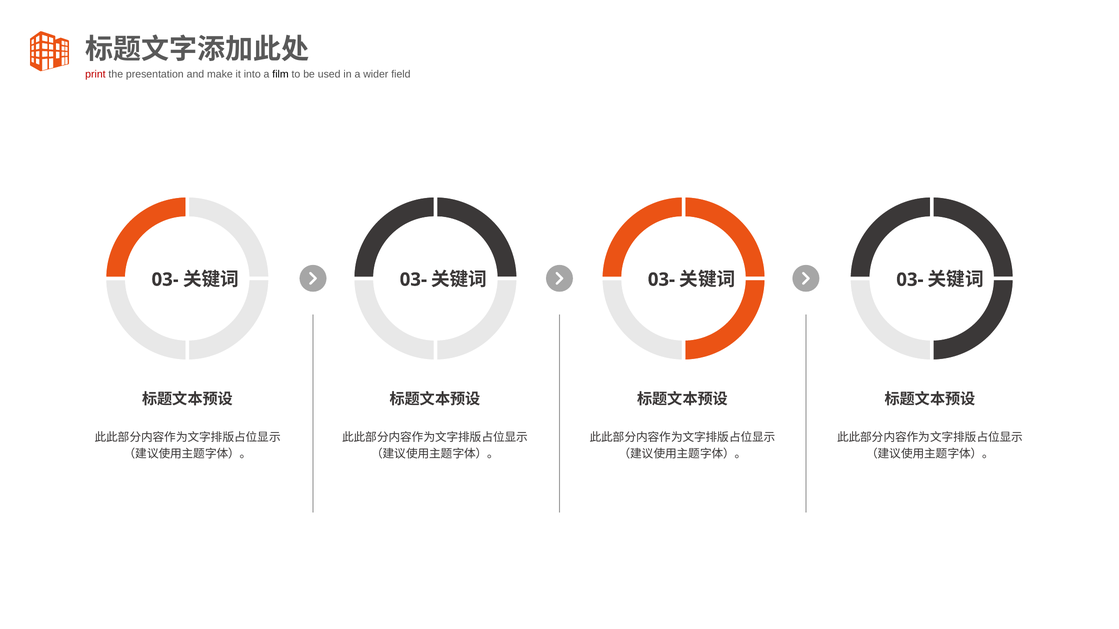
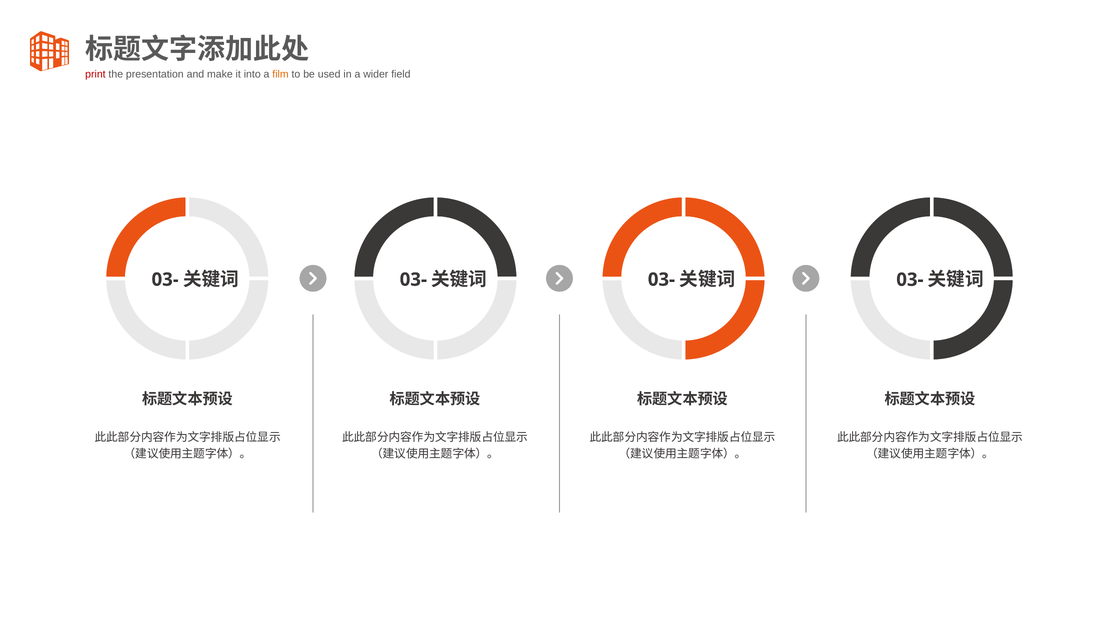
film colour: black -> orange (281, 75)
